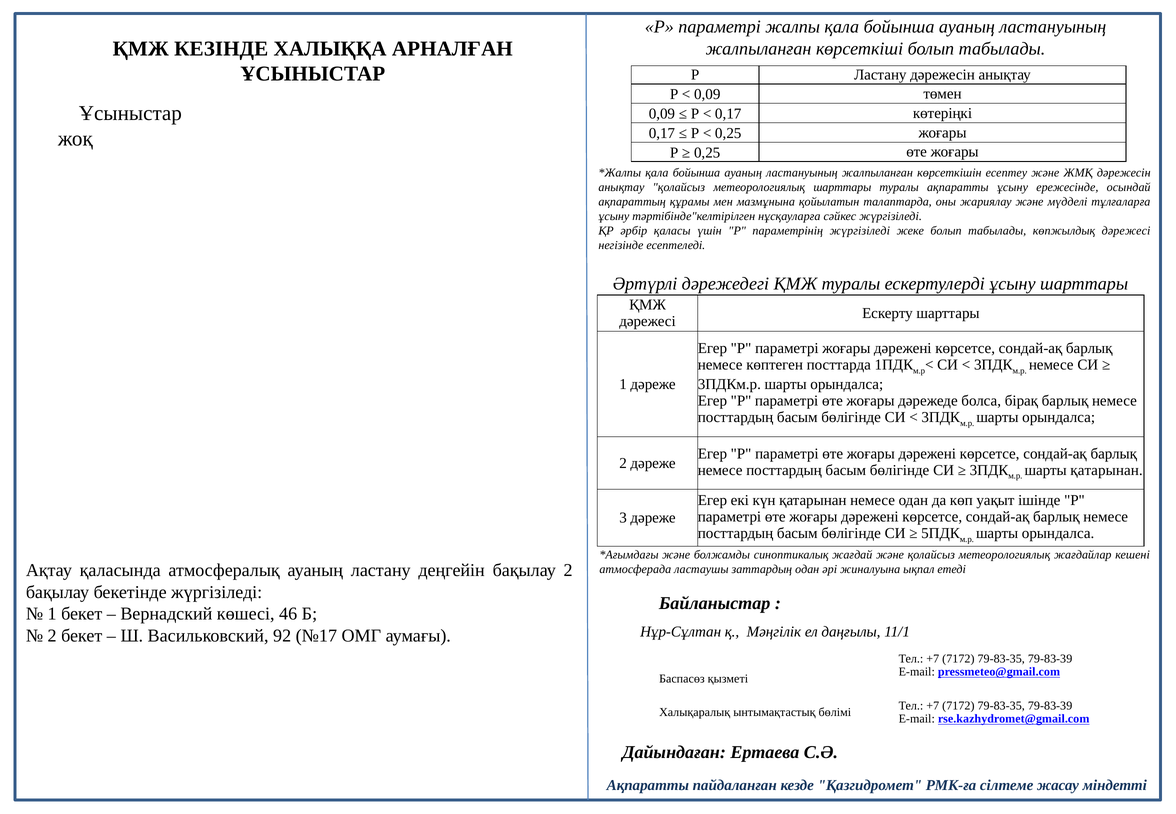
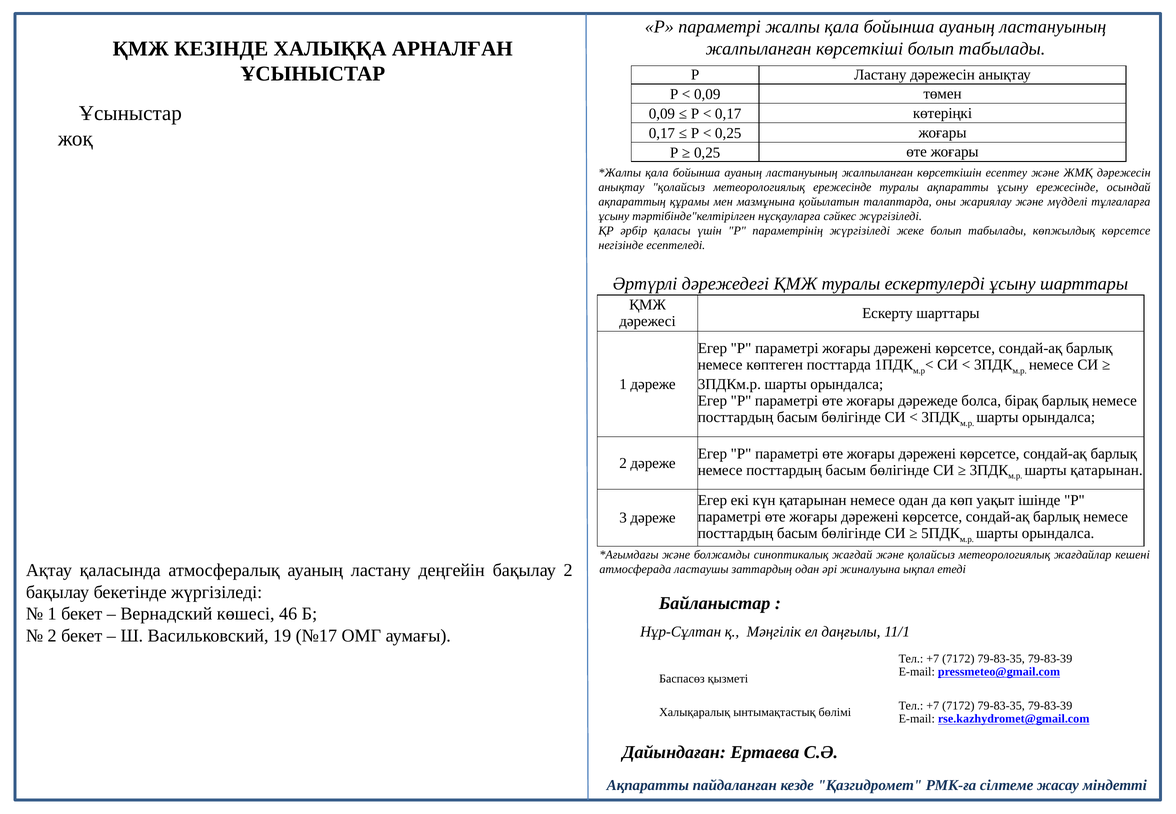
метеорологиялық шарттары: шарттары -> ережесінде (842, 187)
көпжылдық дәрежесі: дәрежесі -> көрсетсе (1126, 231)
92: 92 -> 19 (282, 636)
